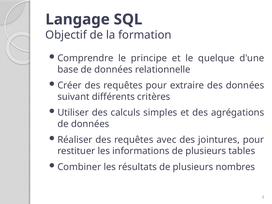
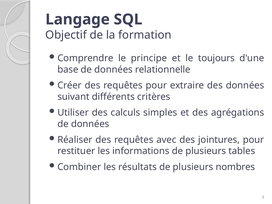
quelque: quelque -> toujours (216, 58)
